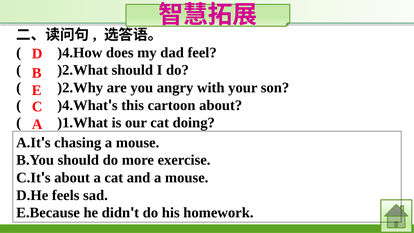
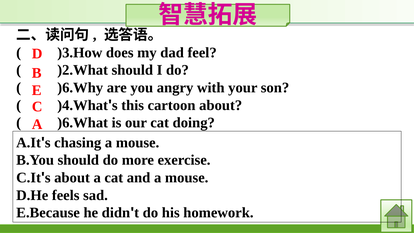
)4.How: )4.How -> )3.How (80, 53)
)2.Why: )2.Why -> )6.Why (80, 88)
)1.What: )1.What -> )6.What (83, 123)
